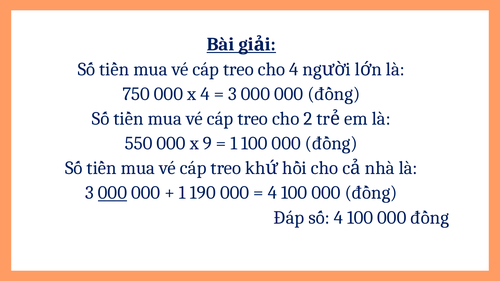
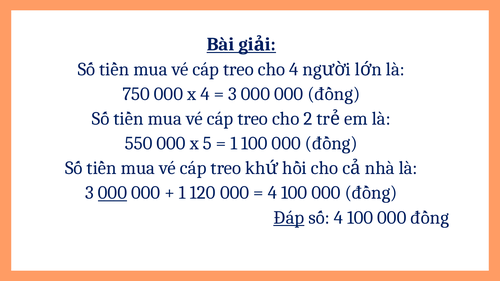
9: 9 -> 5 (207, 143)
190: 190 -> 120 (203, 193)
Đáp underline: none -> present (289, 218)
